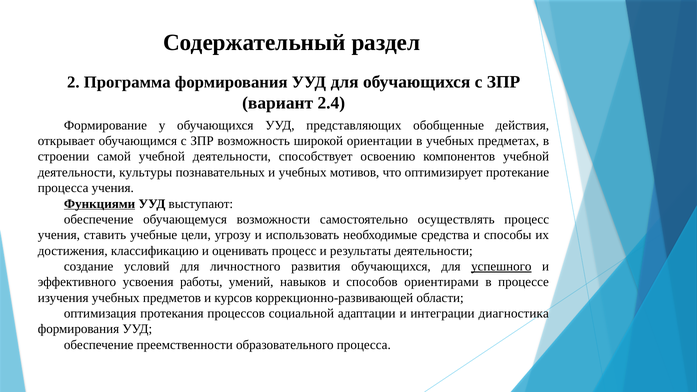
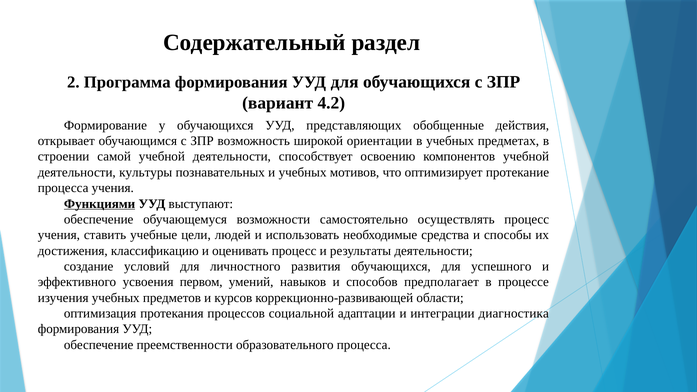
2.4: 2.4 -> 4.2 (331, 103)
угрозу: угрозу -> людей (233, 235)
успешного underline: present -> none (501, 266)
работы: работы -> первом (201, 282)
ориентирами: ориентирами -> предполагает (442, 282)
